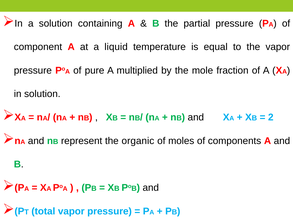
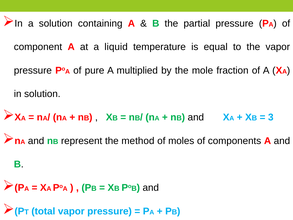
2: 2 -> 3 (271, 117)
organic: organic -> method (138, 141)
